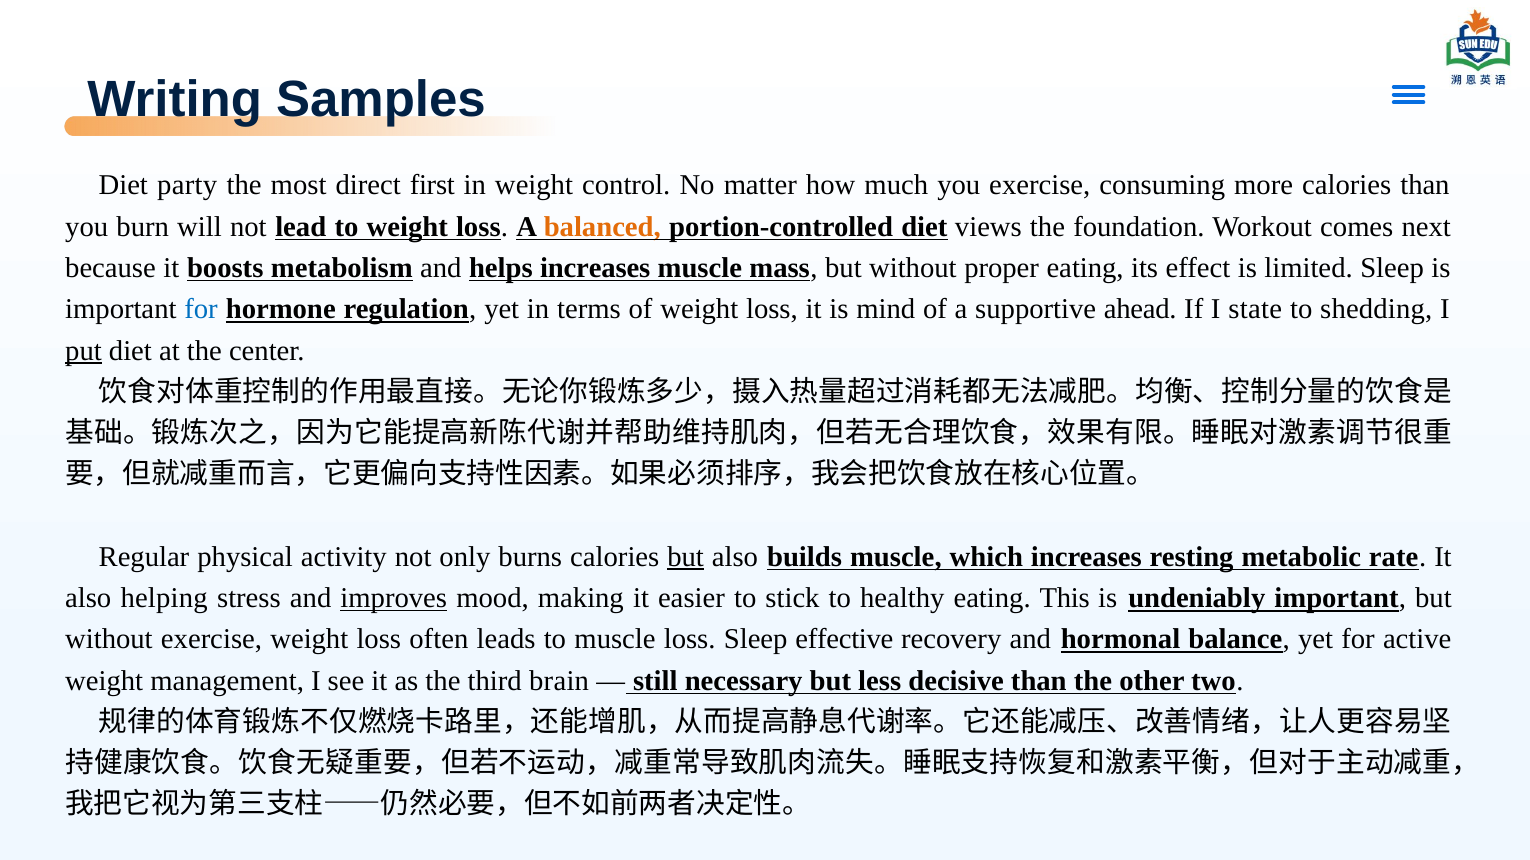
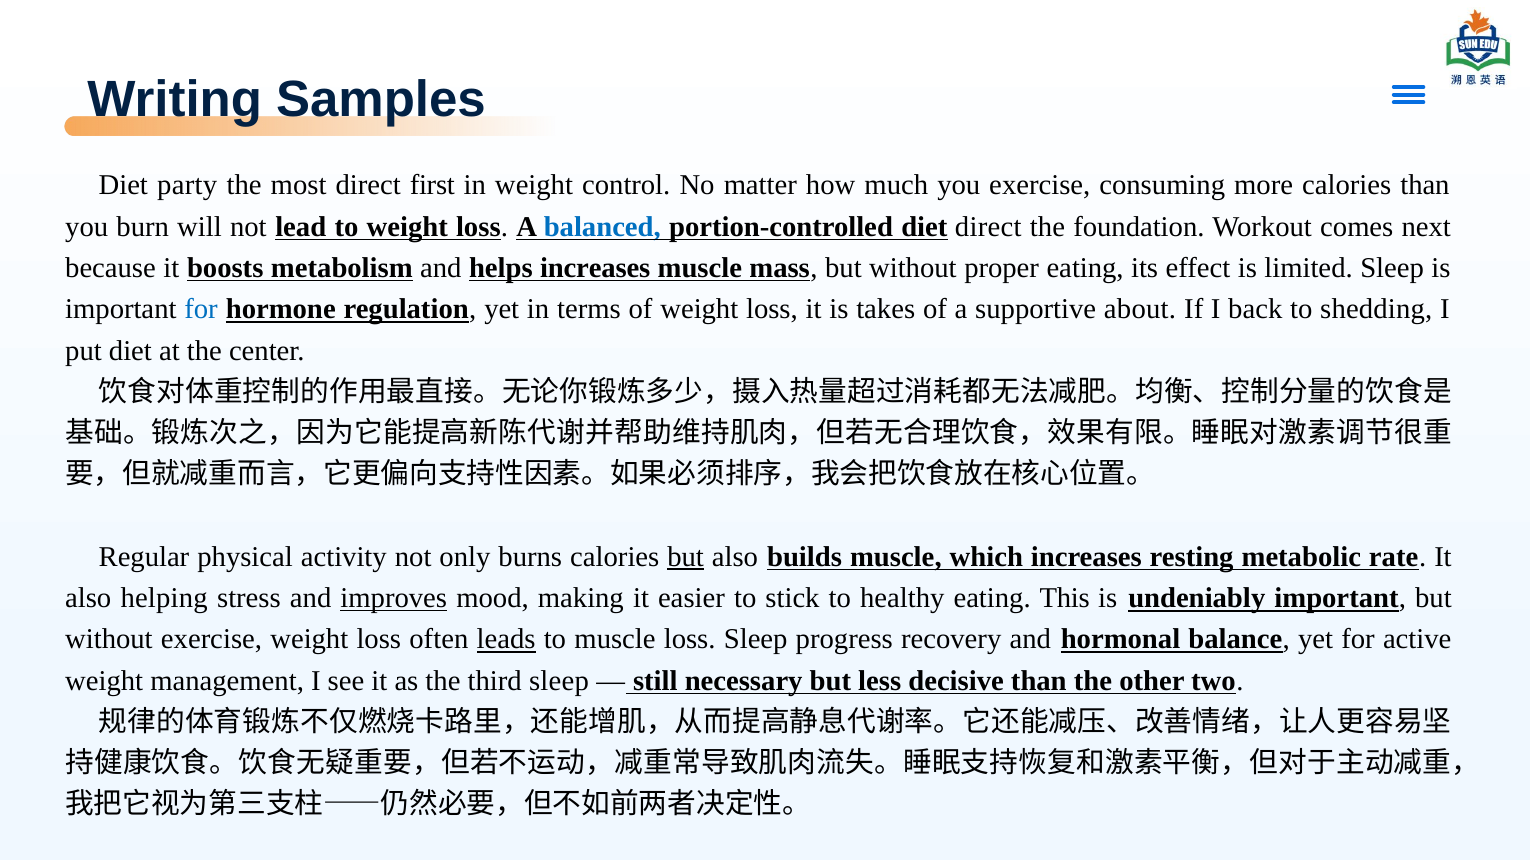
balanced colour: orange -> blue (602, 227)
diet views: views -> direct (988, 227)
mind: mind -> takes (886, 310)
ahead: ahead -> about (1140, 310)
state: state -> back (1255, 310)
put underline: present -> none (84, 351)
leads underline: none -> present (506, 640)
effective: effective -> progress (844, 640)
third brain: brain -> sleep (559, 681)
